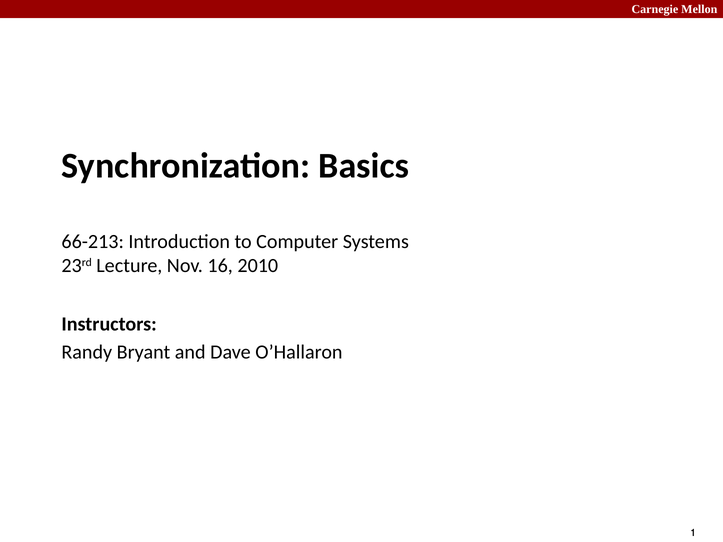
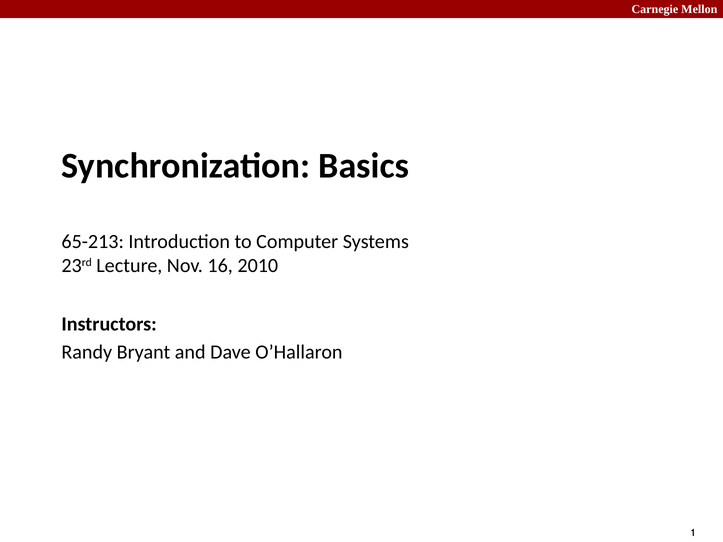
66-213: 66-213 -> 65-213 (93, 242)
